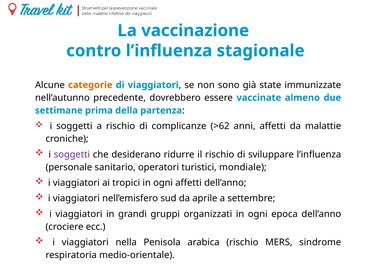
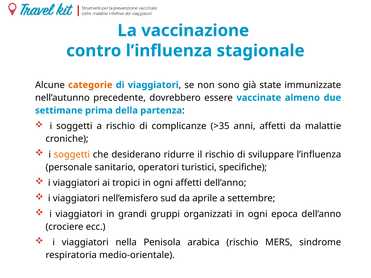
>62: >62 -> >35 (220, 126)
soggetti colour: purple -> orange (72, 155)
mondiale: mondiale -> specifiche (243, 167)
